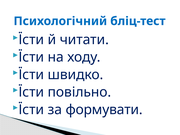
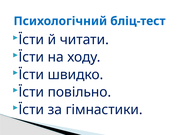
формувати: формувати -> гімнастики (104, 110)
